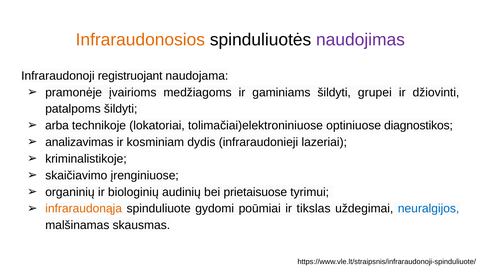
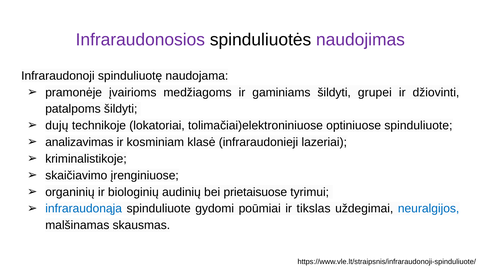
Infraraudonosios colour: orange -> purple (140, 40)
registruojant: registruojant -> spinduliuotę (130, 76)
arba: arba -> dujų (57, 125)
optiniuose diagnostikos: diagnostikos -> spinduliuote (418, 125)
dydis: dydis -> klasė (201, 142)
infraraudonąja colour: orange -> blue (84, 208)
